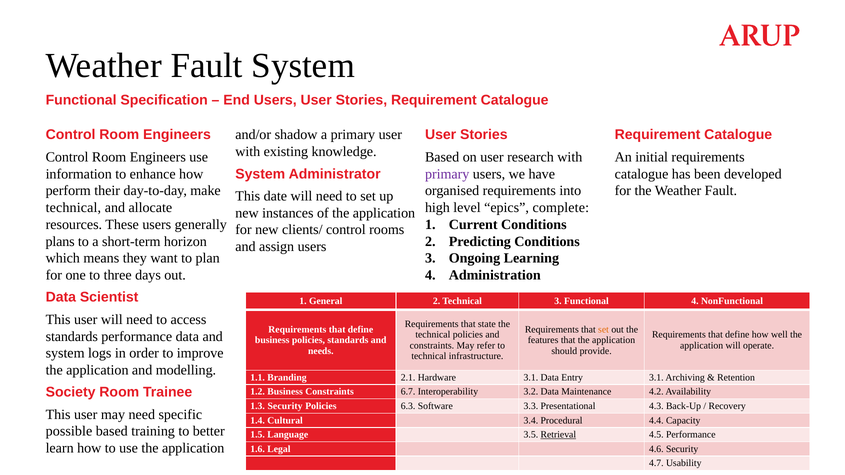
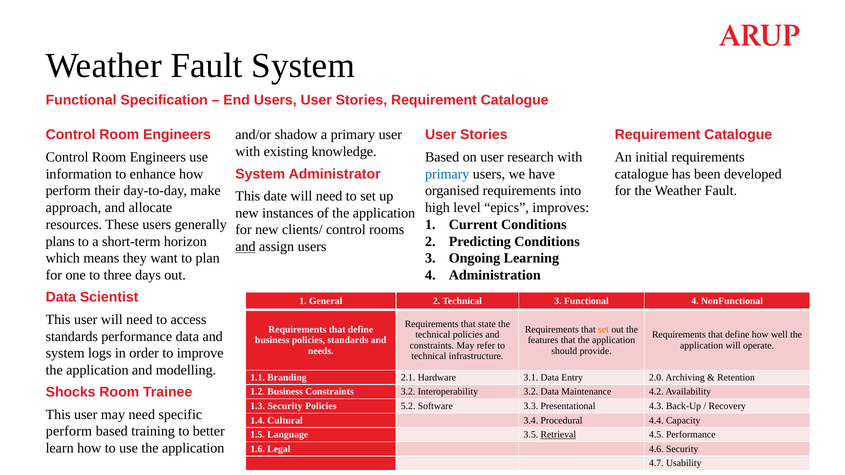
primary colour: purple -> blue (447, 174)
technical: technical -> approach (73, 208)
complete: complete -> improves (561, 208)
and underline: none -> present (245, 247)
Entry 3.1: 3.1 -> 2.0 (656, 378)
Society: Society -> Shocks (71, 393)
Constraints 6.7: 6.7 -> 3.2 (408, 392)
6.3: 6.3 -> 5.2 (408, 406)
possible: possible -> perform (69, 432)
